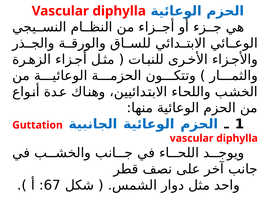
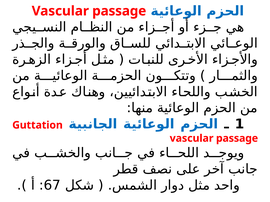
diphylla: diphylla -> passage (119, 11)
diphylla: diphylla -> passage (237, 139)
